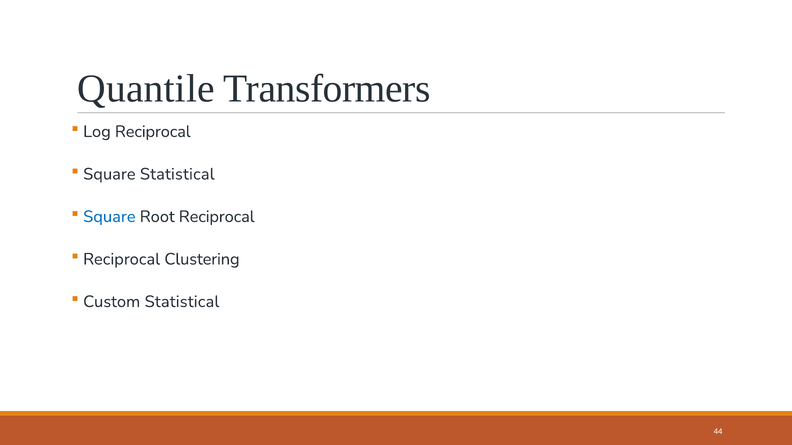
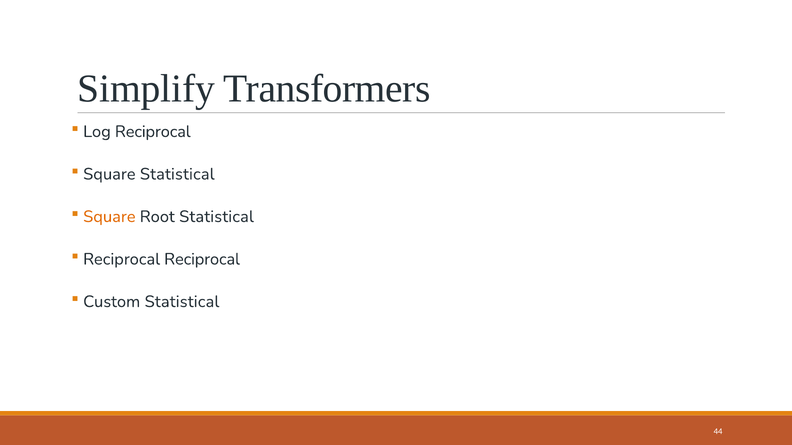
Quantile: Quantile -> Simplify (146, 89)
Square colour: blue -> orange (109, 217)
Root Reciprocal: Reciprocal -> Statistical (217, 217)
Reciprocal Clustering: Clustering -> Reciprocal (202, 259)
